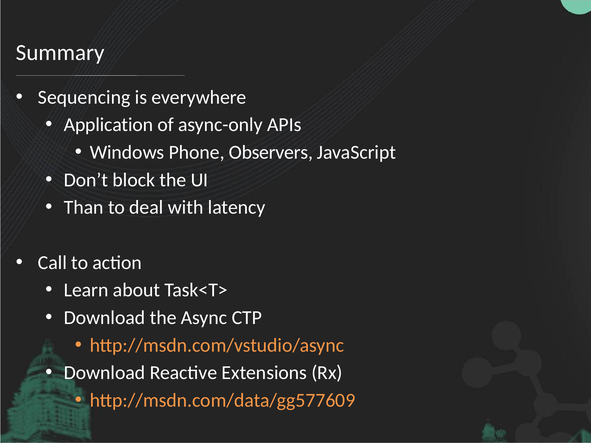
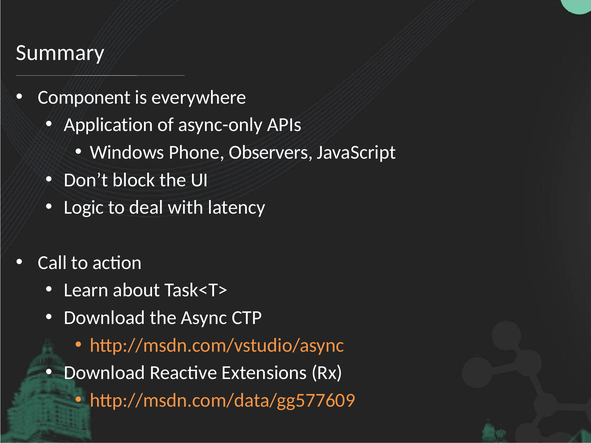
Sequencing: Sequencing -> Component (84, 97)
Than: Than -> Logic (84, 208)
